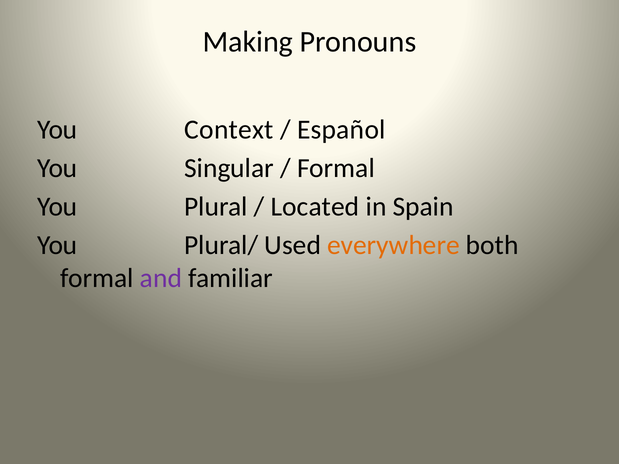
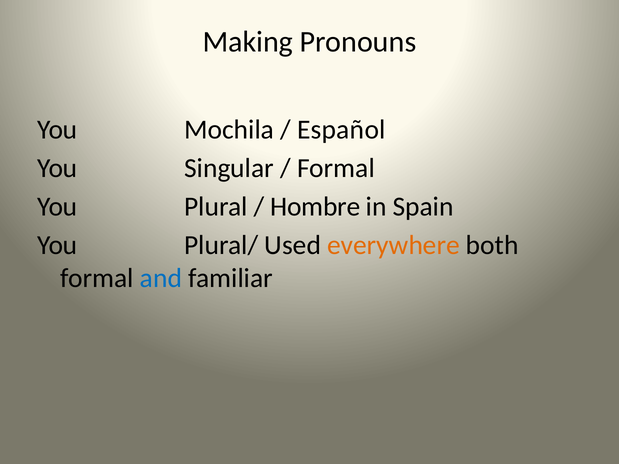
Context: Context -> Mochila (229, 130)
Located: Located -> Hombre (315, 207)
and colour: purple -> blue (161, 278)
